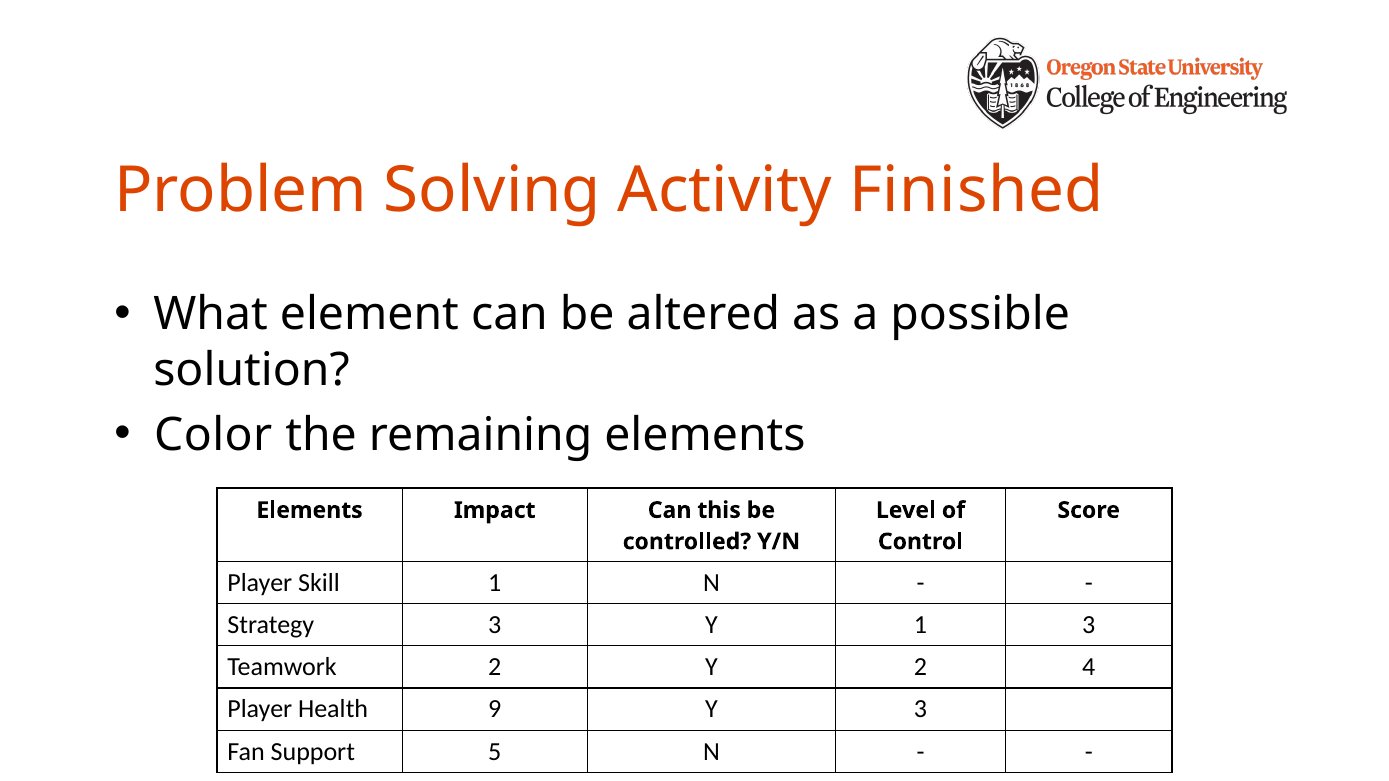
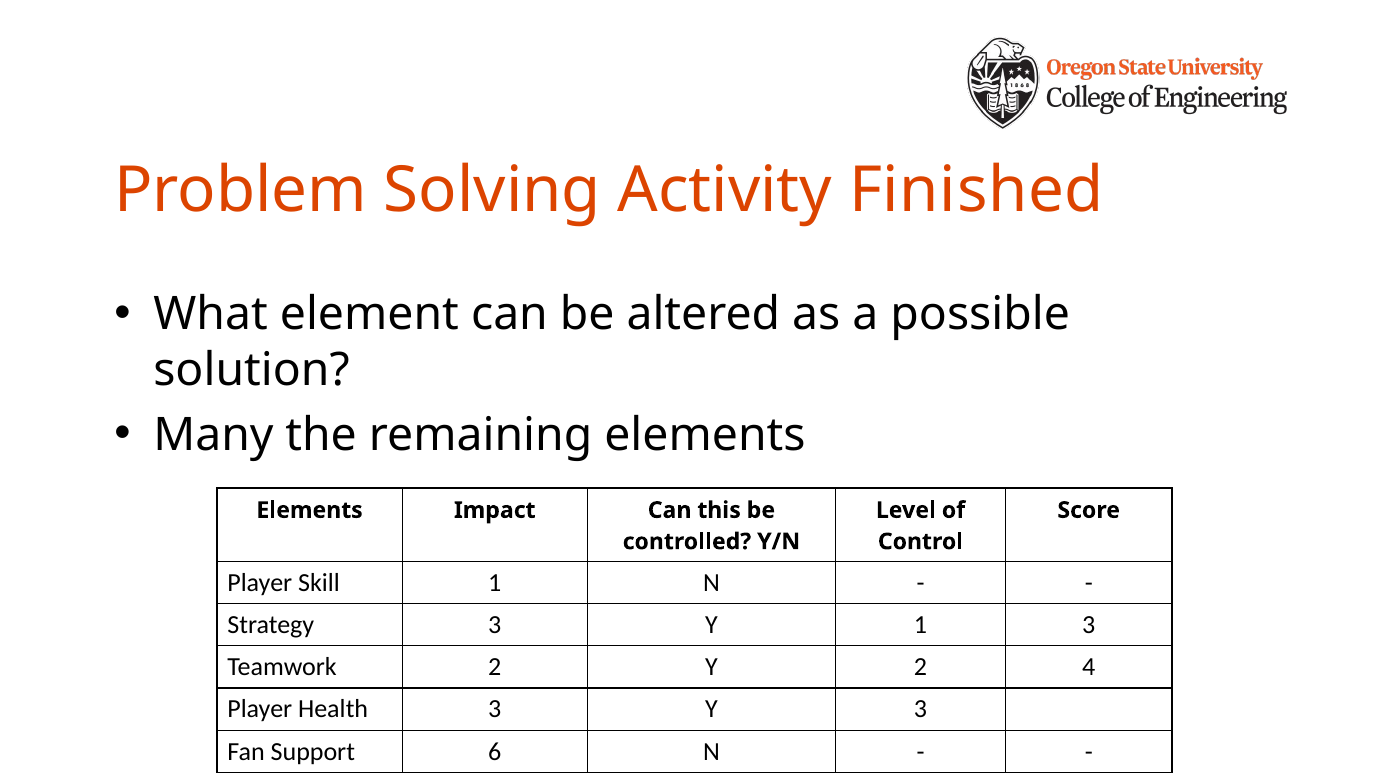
Color: Color -> Many (213, 435)
Health 9: 9 -> 3 (495, 710)
5: 5 -> 6 (495, 752)
